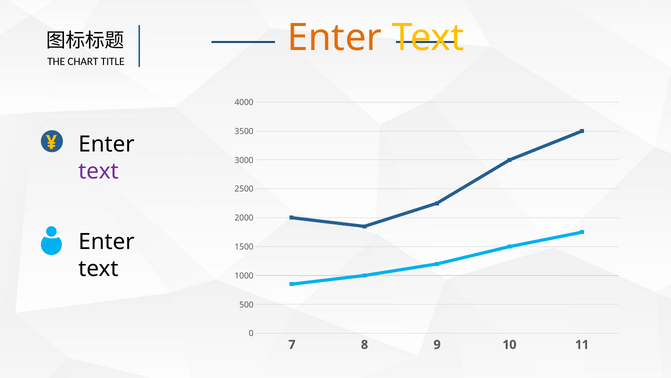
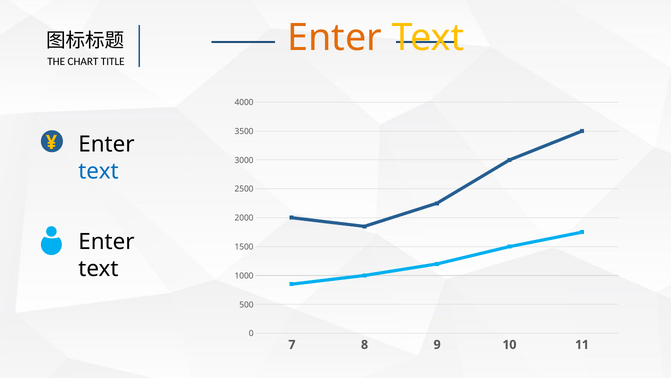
text colour: purple -> blue (98, 171)
